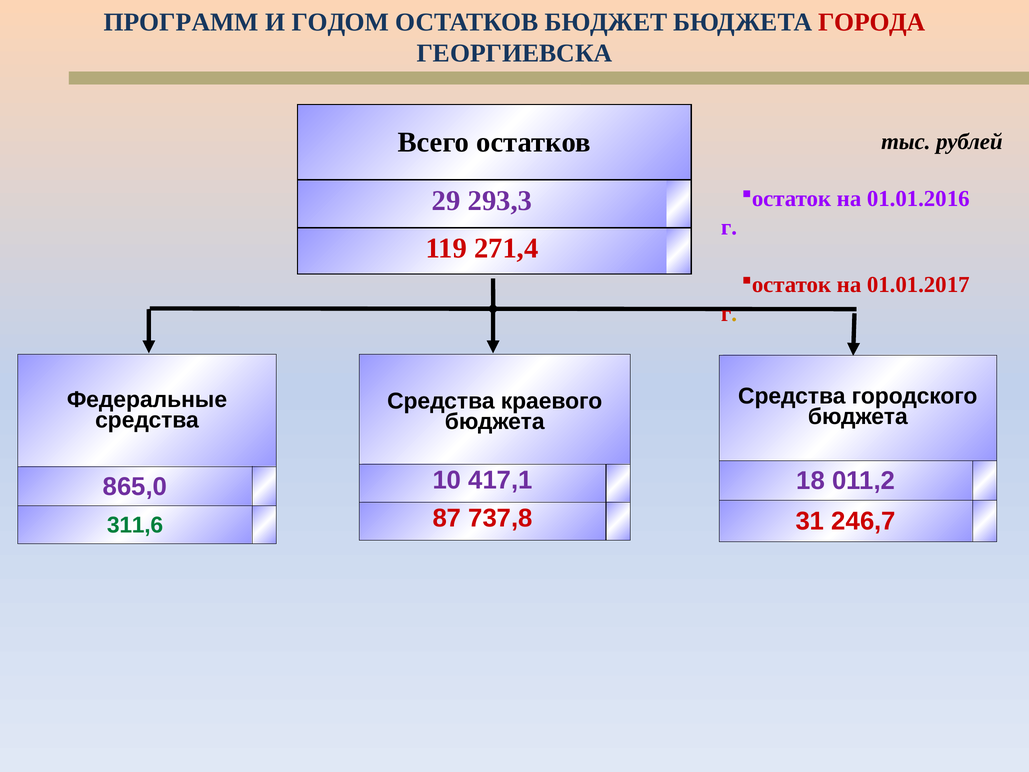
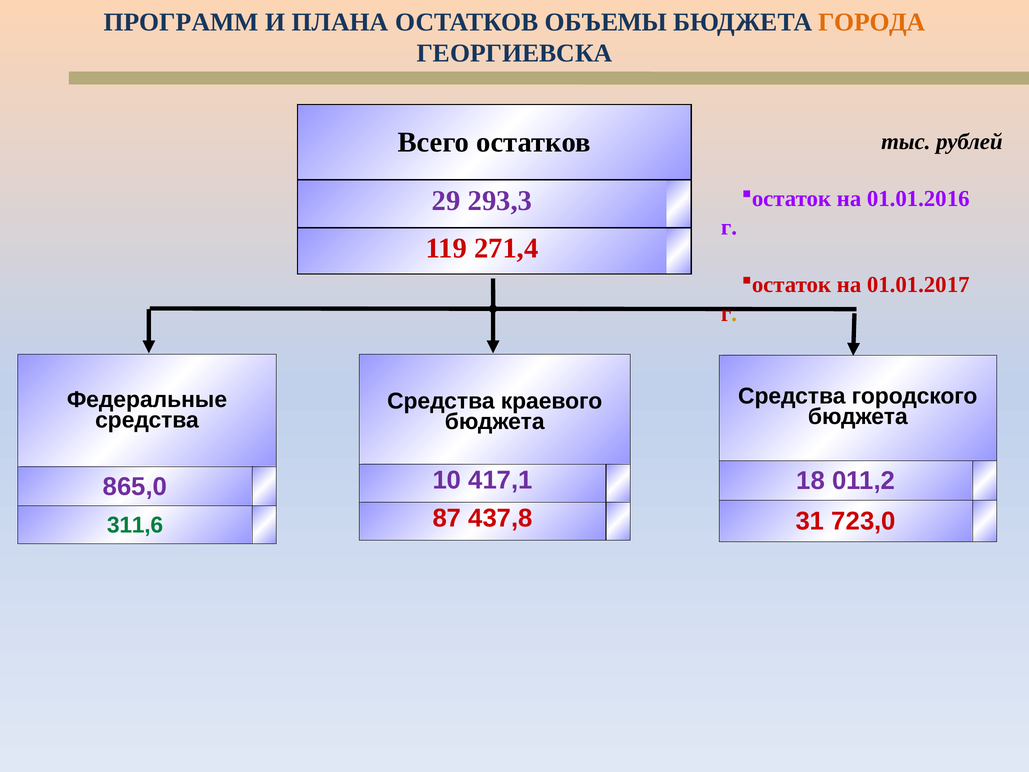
ГОДОМ: ГОДОМ -> ПЛАНА (340, 22)
БЮДЖЕТ: БЮДЖЕТ -> ОБЪЕМЫ (606, 22)
ГОРОДА colour: red -> orange (872, 22)
737,8: 737,8 -> 437,8 (500, 518)
246,7: 246,7 -> 723,0 (864, 521)
